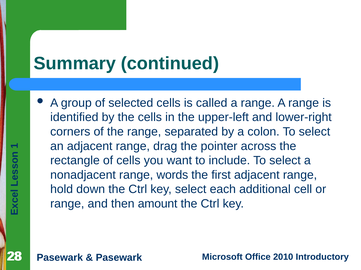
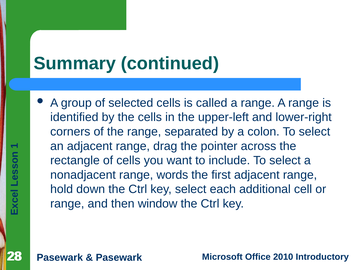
amount: amount -> window (158, 204)
